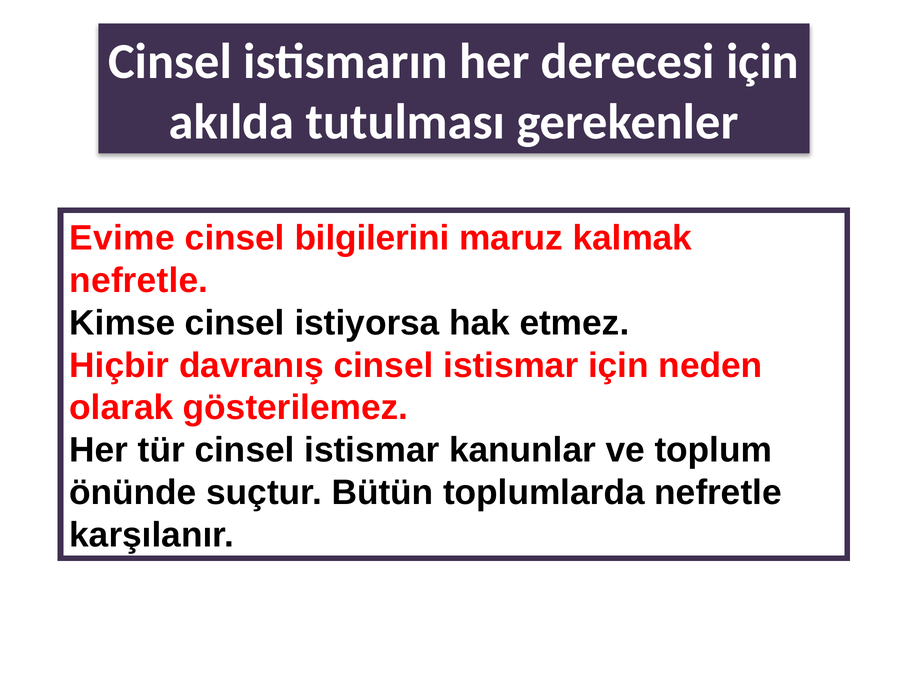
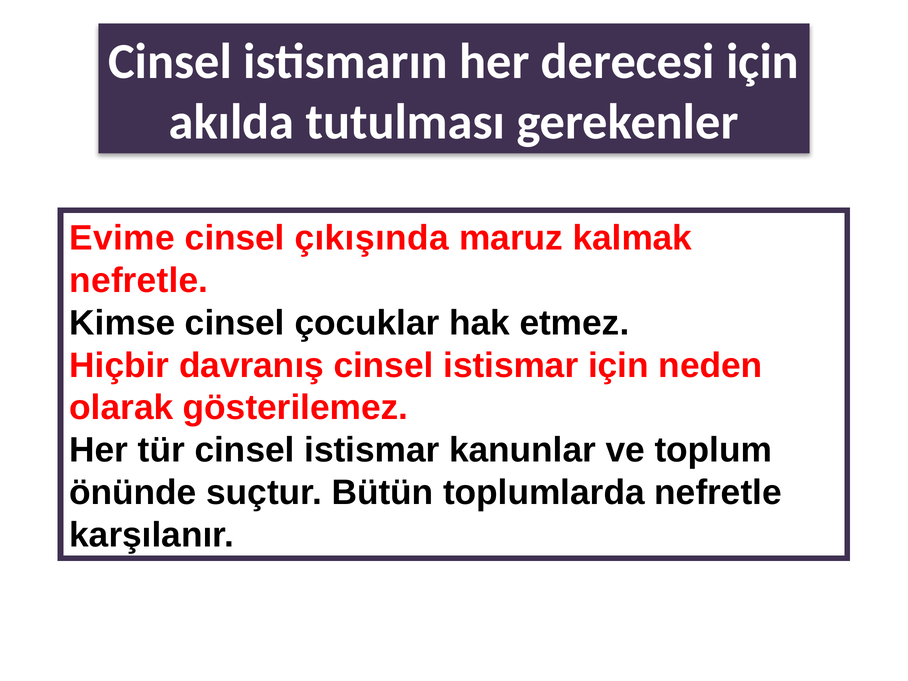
bilgilerini: bilgilerini -> çıkışında (372, 238)
istiyorsa: istiyorsa -> çocuklar (367, 323)
